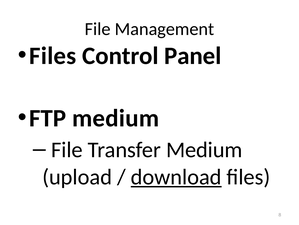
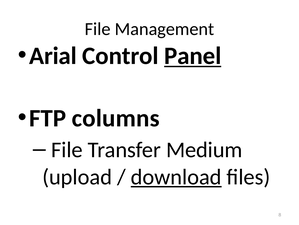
Files: Files -> Arial (53, 56)
Panel underline: none -> present (193, 56)
FTP medium: medium -> columns (116, 118)
